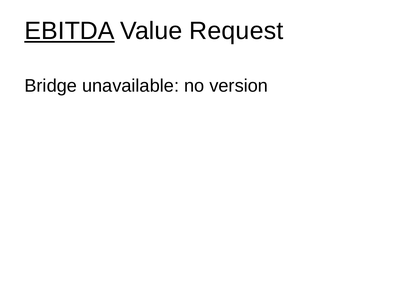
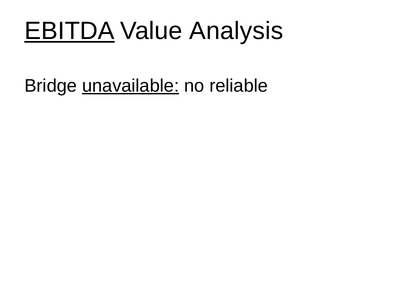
Request: Request -> Analysis (236, 31)
unavailable underline: none -> present (131, 86)
version: version -> reliable (239, 86)
